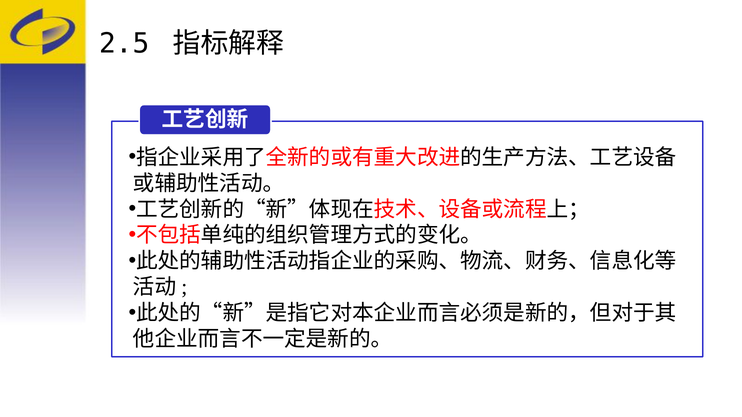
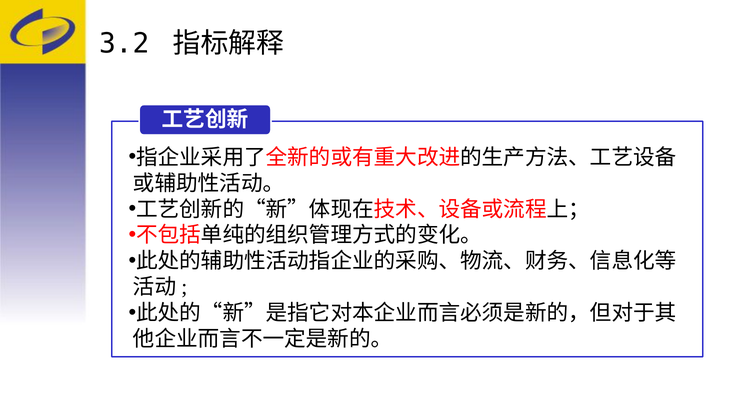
2.5: 2.5 -> 3.2 (124, 44)
